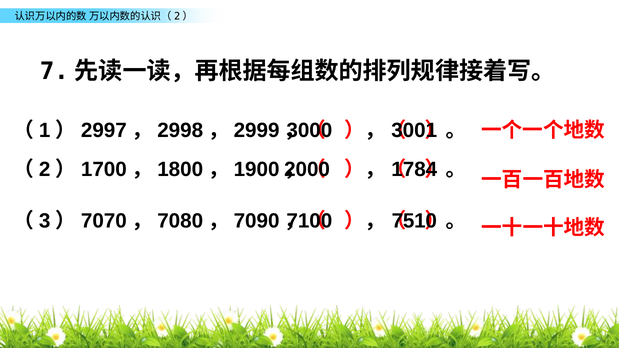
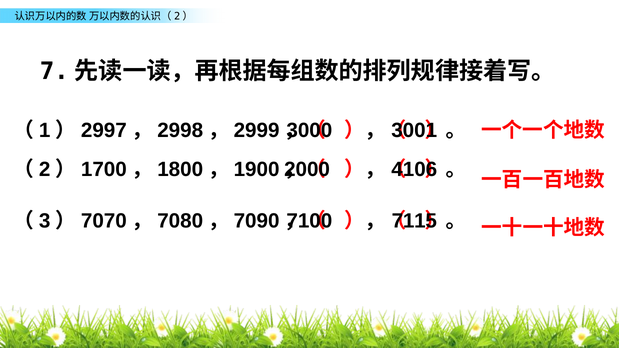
1784: 1784 -> 4106 (414, 169)
7510: 7510 -> 7115 (414, 221)
